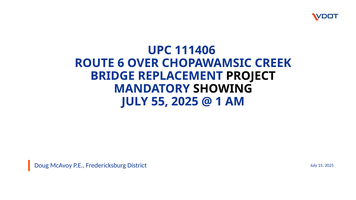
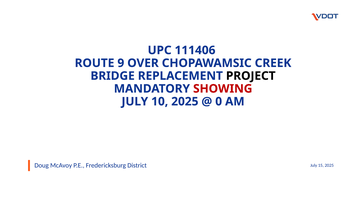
6: 6 -> 9 (121, 63)
SHOWING colour: black -> red (223, 89)
55: 55 -> 10 (160, 102)
1: 1 -> 0 (219, 102)
